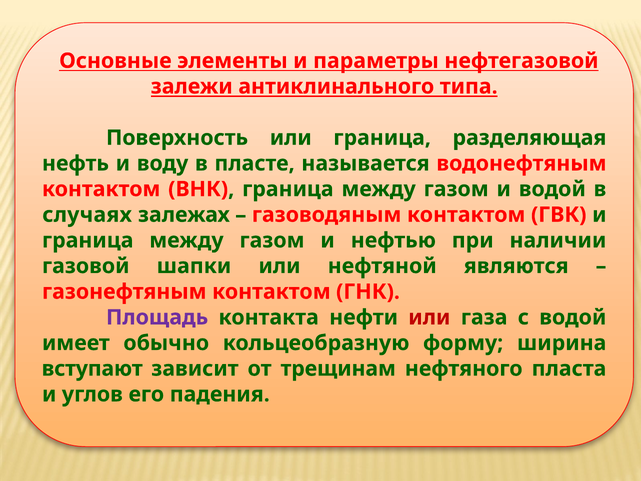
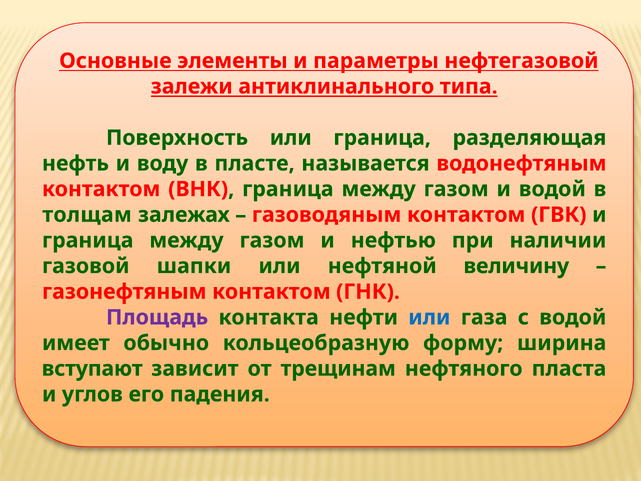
случаях: случаях -> толщам (87, 215)
являются: являются -> величину (516, 266)
или colour: red -> blue (429, 317)
